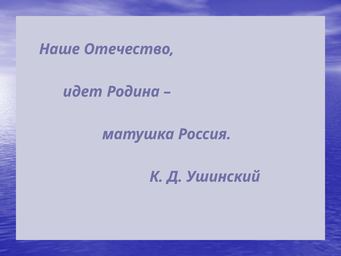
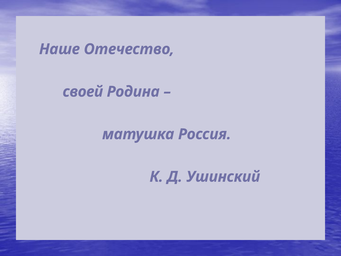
идет: идет -> своей (83, 92)
